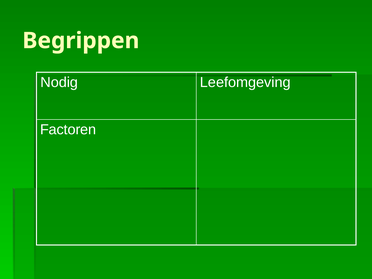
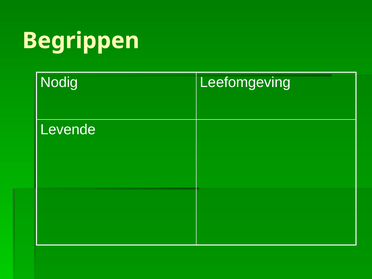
Factoren: Factoren -> Levende (68, 130)
